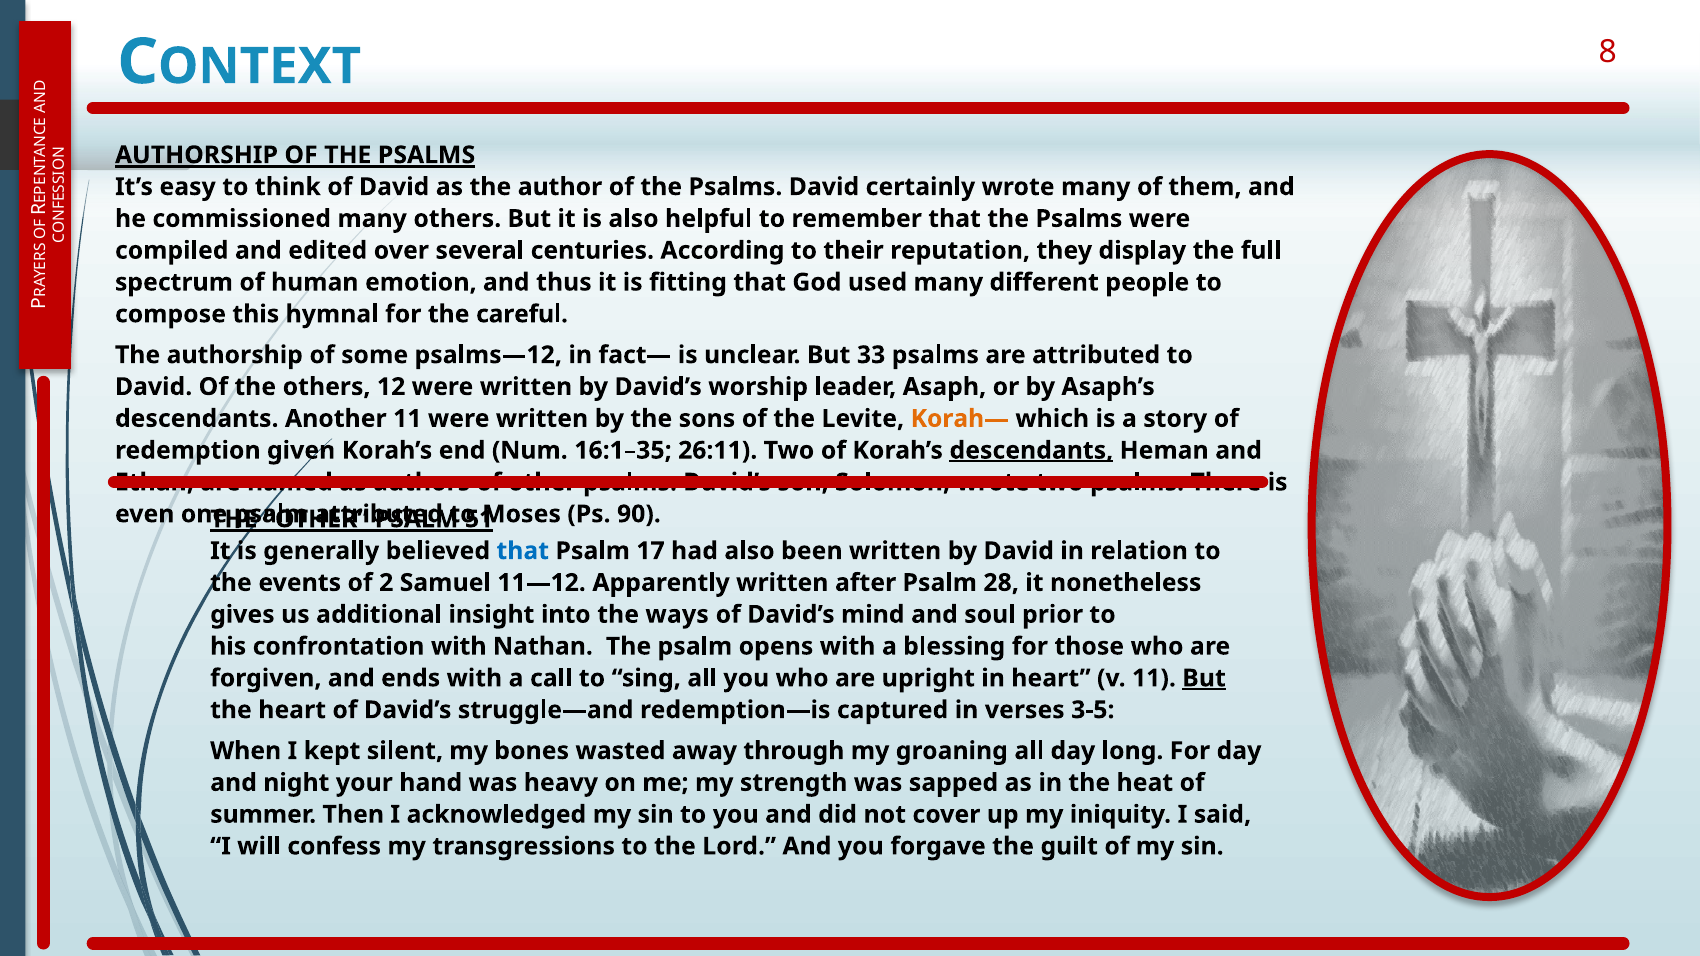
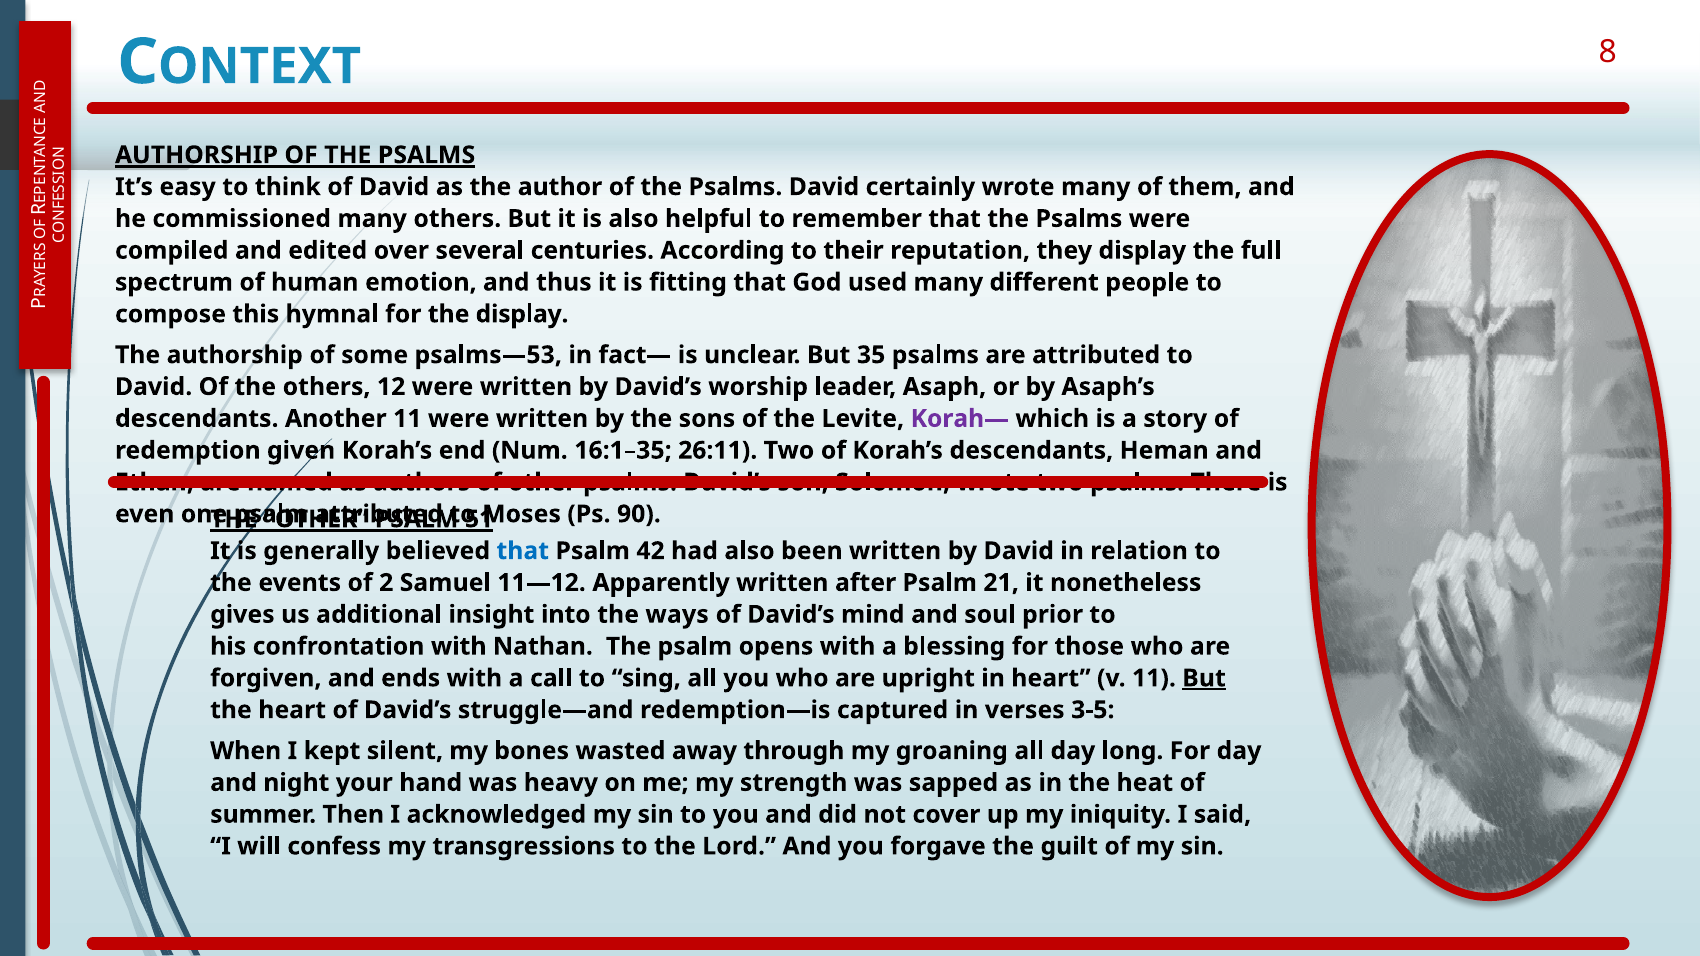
the careful: careful -> display (522, 314)
psalms—12: psalms—12 -> psalms—53 (488, 355)
33: 33 -> 35 (871, 355)
Korah— colour: orange -> purple (960, 419)
descendants underline: present -> none (1031, 451)
17: 17 -> 42 (651, 551)
28: 28 -> 21 (1001, 583)
